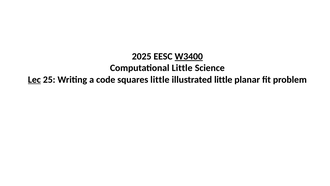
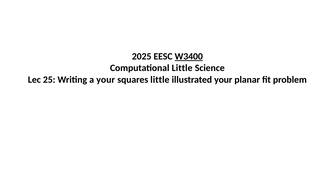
Lec underline: present -> none (34, 79)
a code: code -> your (106, 79)
illustrated little: little -> your (223, 79)
